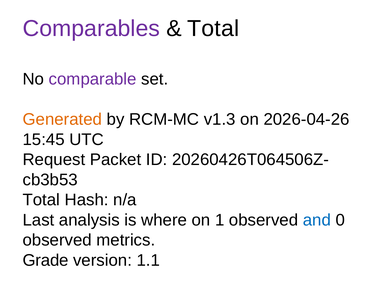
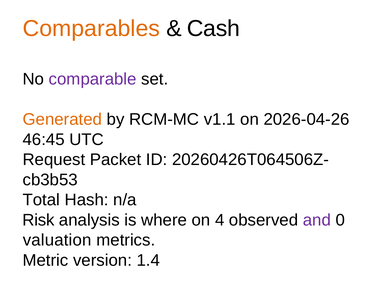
Comparables colour: purple -> orange (91, 29)
Total: Total -> Cash (213, 29)
v1.3: v1.3 -> v1.1 (220, 120)
15:45: 15:45 -> 46:45 (44, 140)
Last: Last -> Risk (39, 220)
1: 1 -> 4 (220, 220)
and colour: blue -> purple (317, 220)
observed: observed -> valuation (57, 241)
Grade: Grade -> Metric (45, 261)
1.1: 1.1 -> 1.4 (148, 261)
